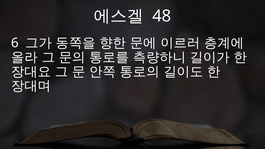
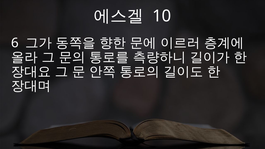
48: 48 -> 10 (162, 16)
